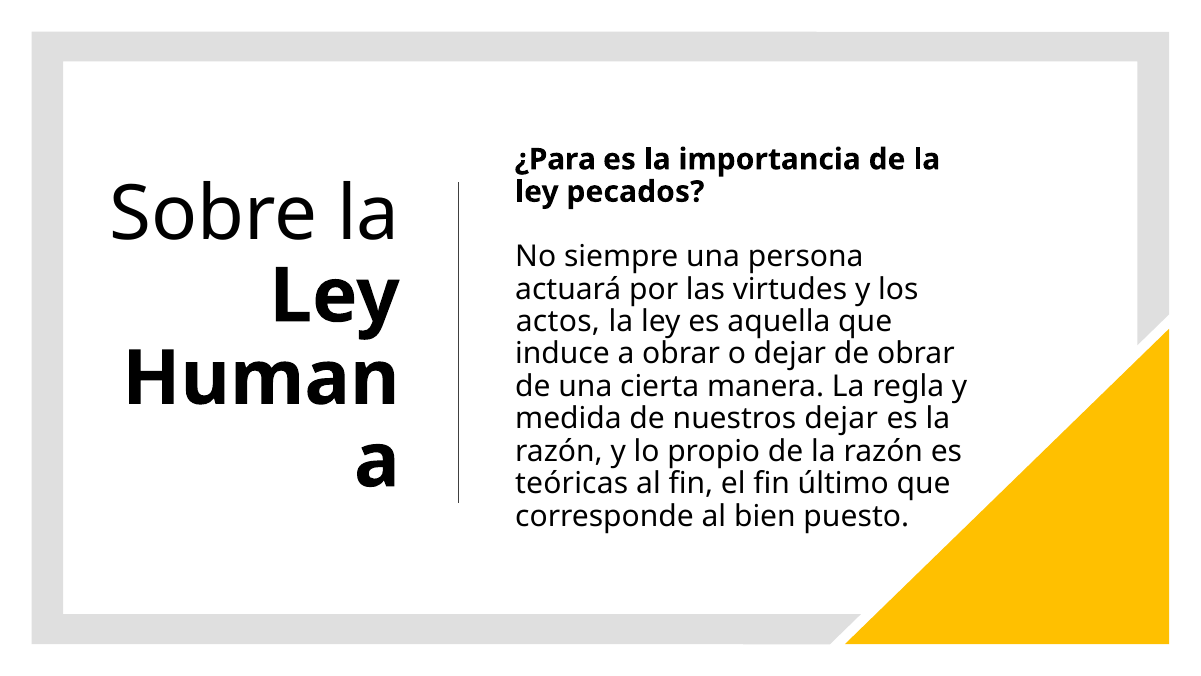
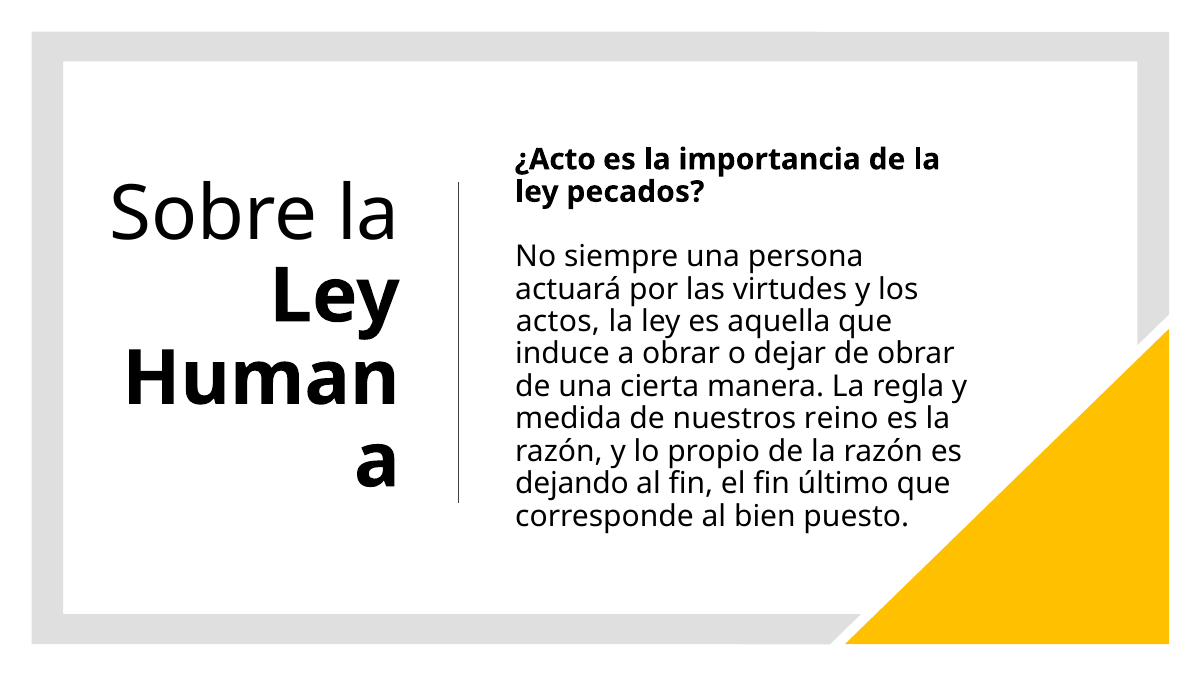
¿Para: ¿Para -> ¿Acto (555, 159)
nuestros dejar: dejar -> reino (841, 419)
teóricas: teóricas -> dejando (572, 483)
